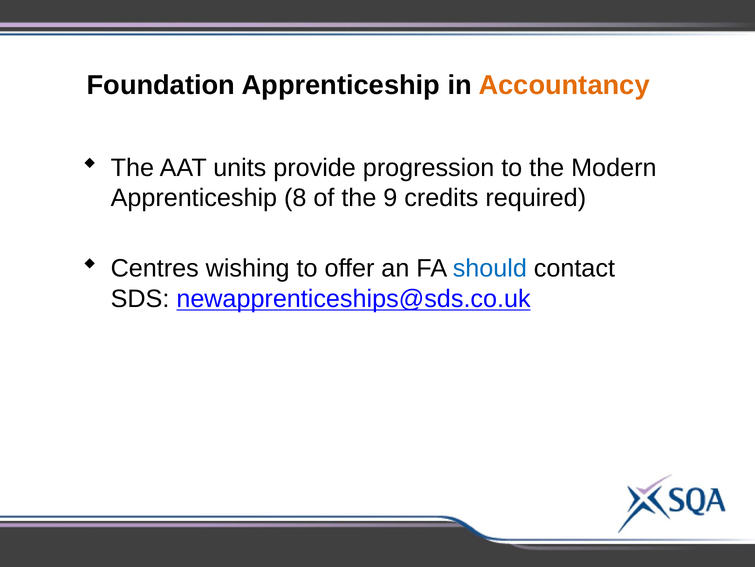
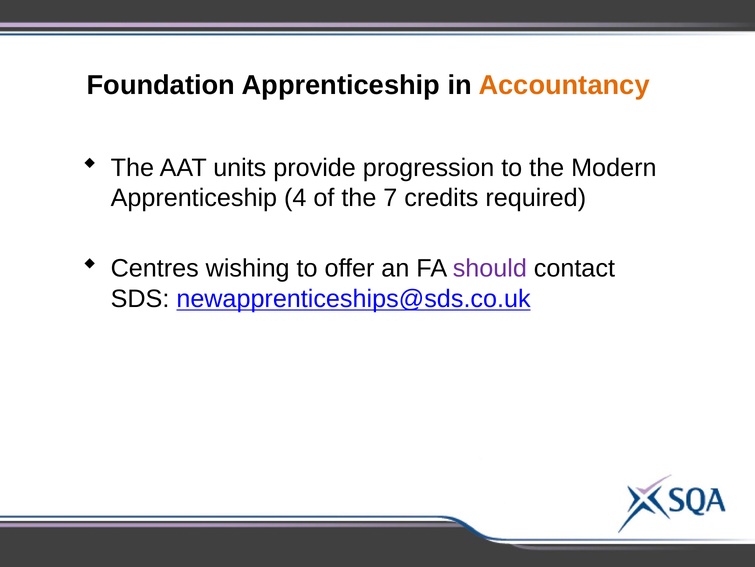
8: 8 -> 4 (295, 198)
9: 9 -> 7 (390, 198)
should colour: blue -> purple (490, 268)
